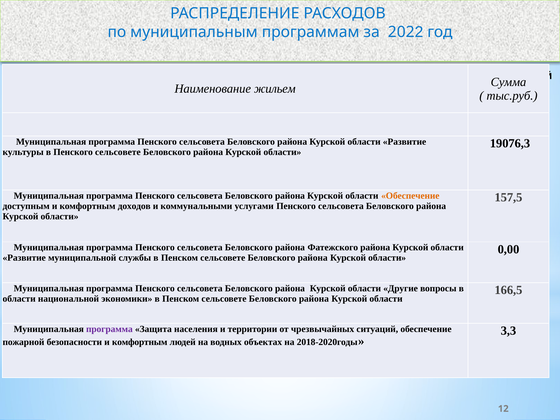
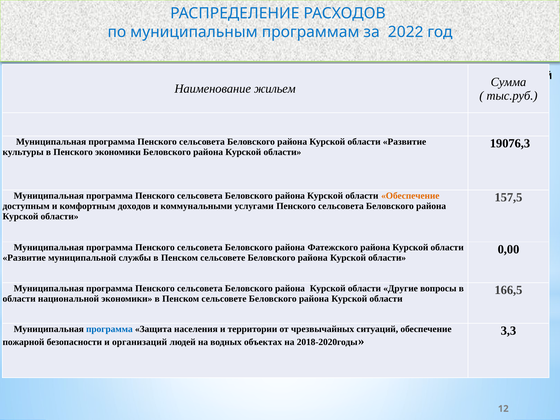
Пенского сельсовете: сельсовете -> экономики (118, 152)
программа colour: purple -> blue (109, 329)
безопасности и комфортным: комфортным -> организаций (140, 342)
